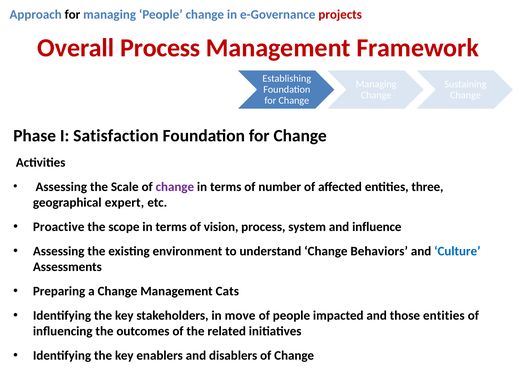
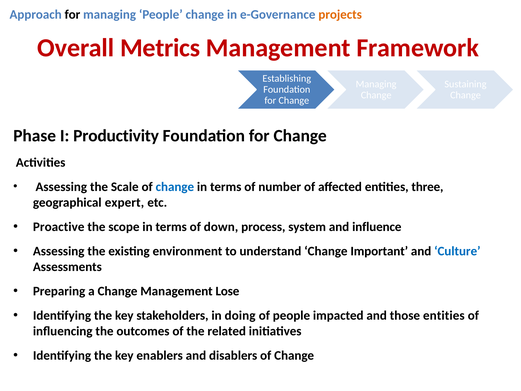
projects colour: red -> orange (340, 15)
Overall Process: Process -> Metrics (160, 48)
Satisfaction: Satisfaction -> Productivity (116, 136)
change colour: purple -> blue (175, 187)
vision: vision -> down (221, 227)
Behaviors: Behaviors -> Important (379, 251)
Cats: Cats -> Lose (227, 291)
move: move -> doing (240, 315)
